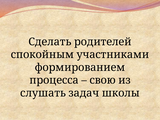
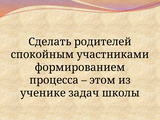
свою: свою -> этом (103, 80)
слушать: слушать -> ученике (43, 93)
